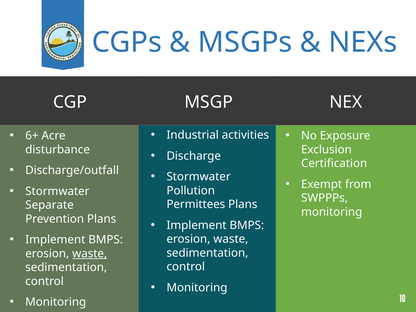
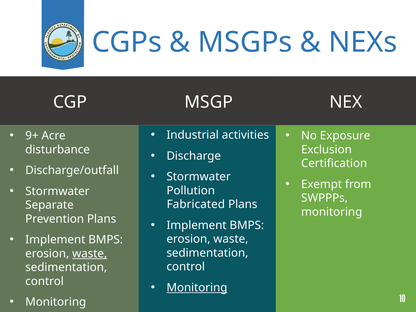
6+: 6+ -> 9+ (32, 136)
Permittees: Permittees -> Fabricated (196, 204)
Monitoring underline: none -> present (197, 288)
